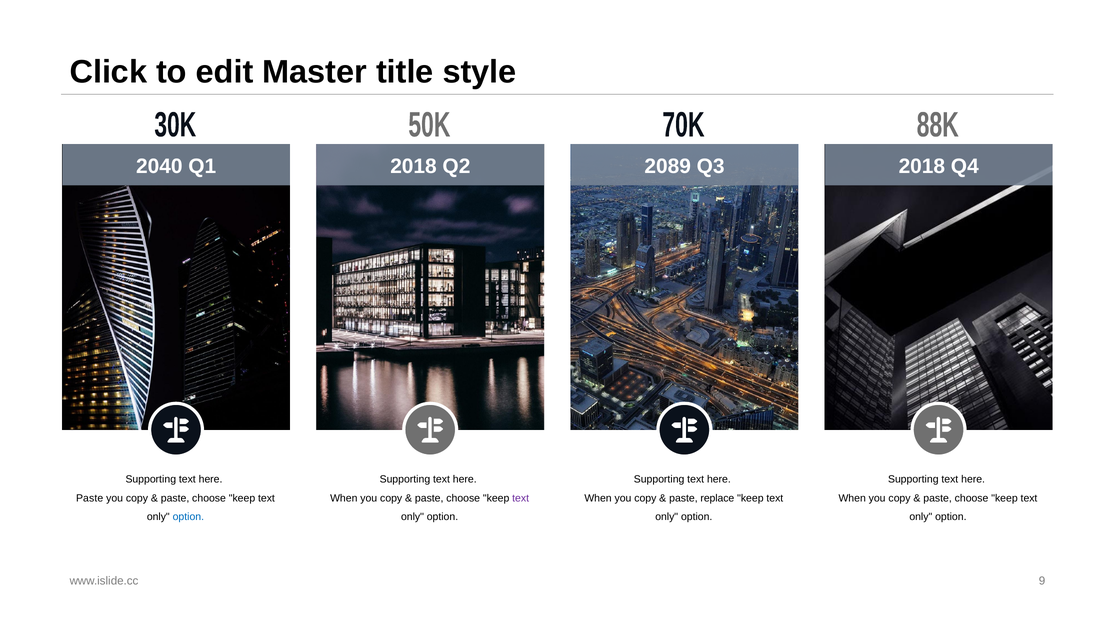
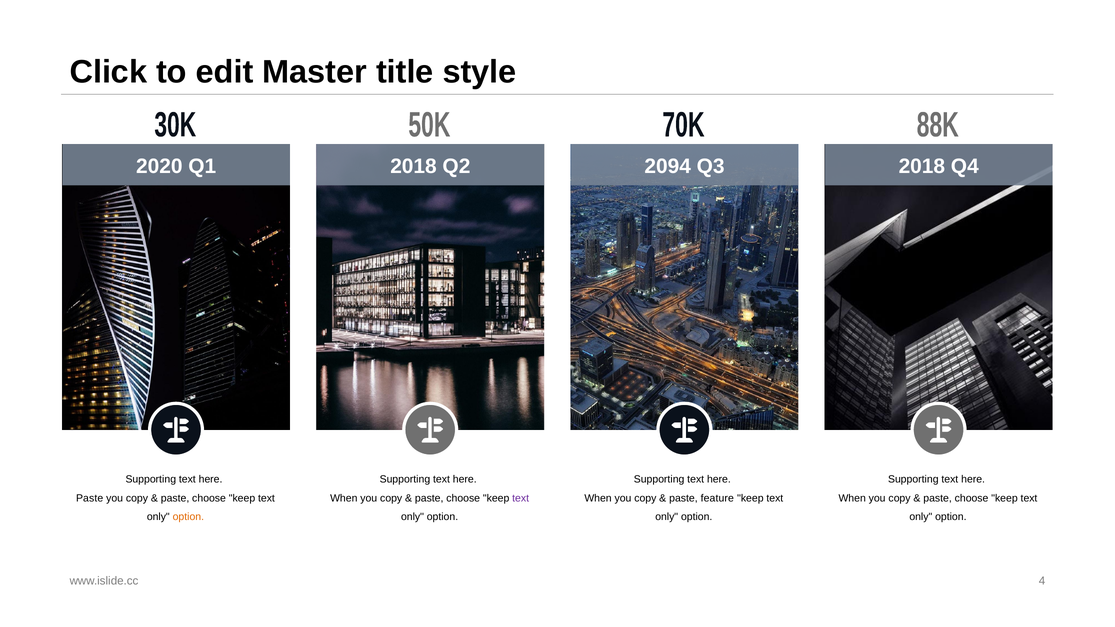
2040: 2040 -> 2020 (159, 166)
2089: 2089 -> 2094 (668, 166)
replace: replace -> feature (717, 498)
option colour: blue -> orange (188, 517)
9: 9 -> 4 (1042, 581)
